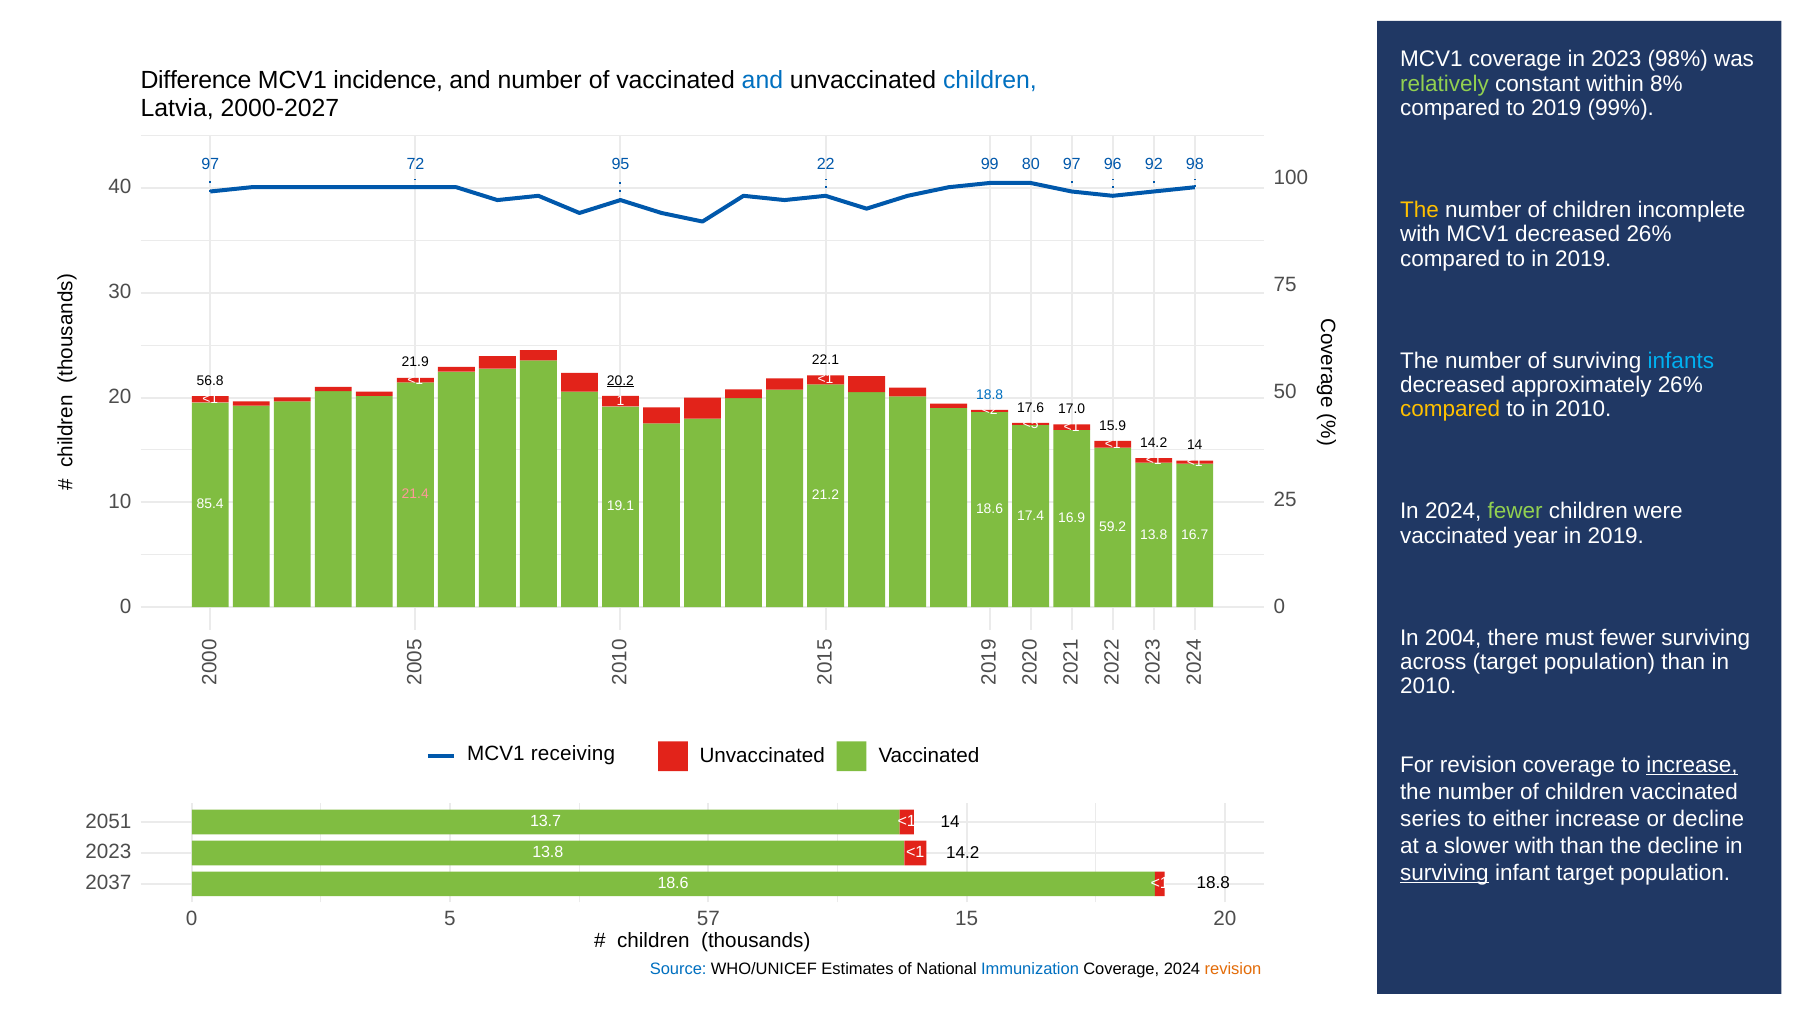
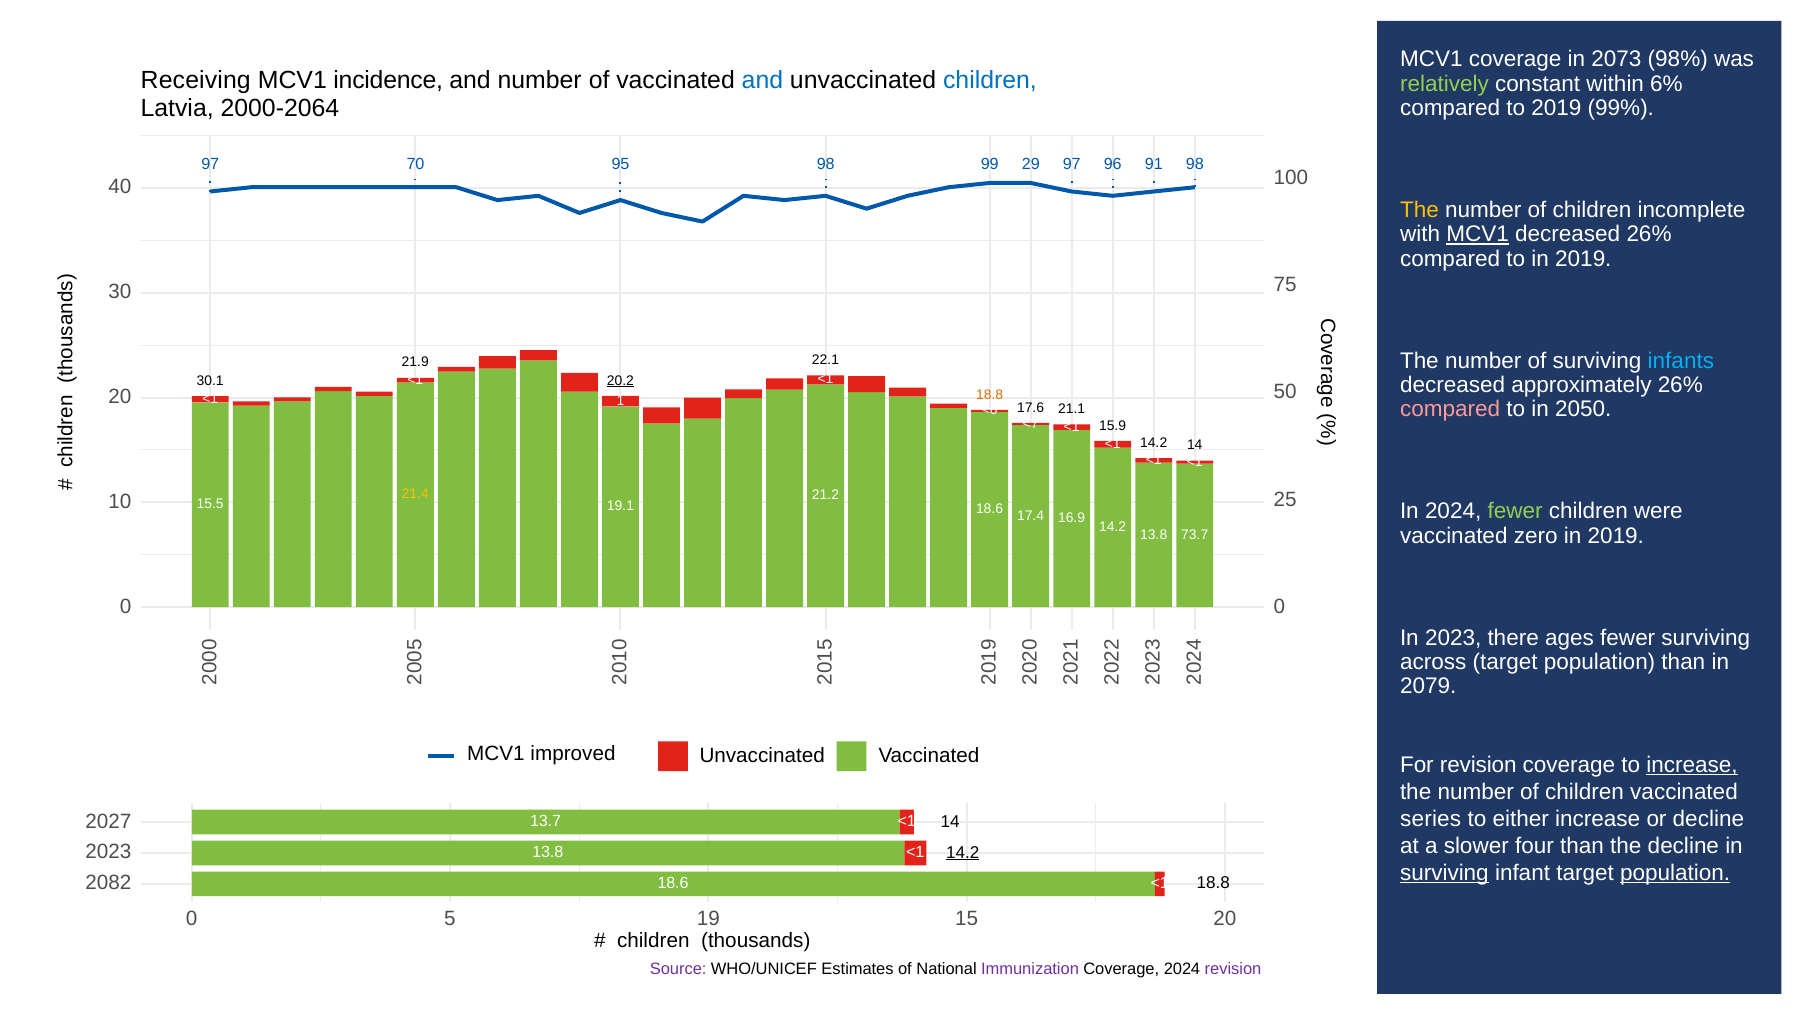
in 2023: 2023 -> 2073 (1616, 59)
Difference: Difference -> Receiving (196, 80)
8%: 8% -> 6% (1666, 84)
2000-2027: 2000-2027 -> 2000-2064 (280, 108)
72: 72 -> 70 (416, 164)
95 22: 22 -> 98 (826, 164)
80: 80 -> 29 (1031, 164)
92: 92 -> 91 (1154, 164)
MCV1 underline: none -> present (1478, 234)
56.8: 56.8 -> 30.1 (210, 381)
18.8 colour: blue -> orange (990, 394)
compared colour: yellow -> pink (1450, 409)
to in 2010: 2010 -> 2050 (1583, 409)
17.0: 17.0 -> 21.1 (1072, 409)
<2: <2 -> <0 (990, 410)
<5: <5 -> <7 (1031, 423)
21.4 colour: pink -> yellow (415, 494)
85.4: 85.4 -> 15.5 (210, 504)
59.2: 59.2 -> 14.2 (1113, 527)
year: year -> zero (1536, 536)
16.7: 16.7 -> 73.7 (1195, 535)
In 2004: 2004 -> 2023 (1453, 638)
must: must -> ages (1569, 638)
2010: 2010 -> 2079 (1428, 686)
receiving: receiving -> improved (573, 753)
2051: 2051 -> 2027 (108, 821)
slower with: with -> four (1535, 846)
14.2 underline: none -> present (963, 852)
population underline: none -> present (1675, 873)
2037: 2037 -> 2082 (108, 883)
57: 57 -> 19 (708, 918)
Source colour: blue -> purple (678, 969)
Immunization colour: blue -> purple (1030, 969)
revision colour: orange -> purple (1233, 969)
